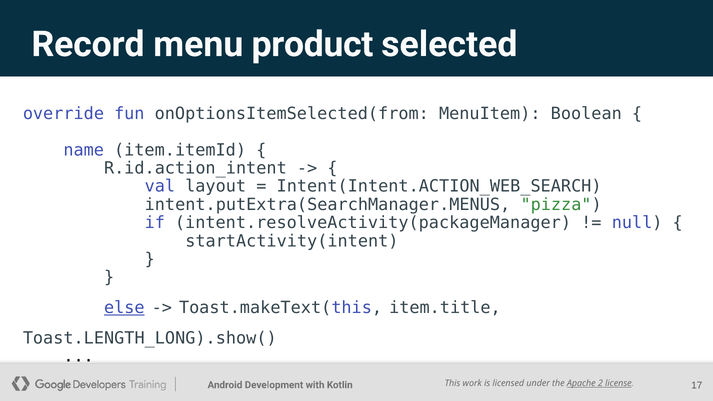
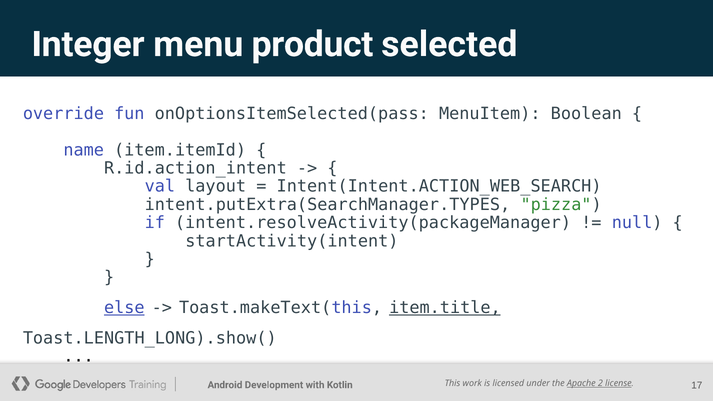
Record: Record -> Integer (88, 44)
onOptionsItemSelected(from: onOptionsItemSelected(from -> onOptionsItemSelected(pass (292, 114)
intent.putExtra(SearchManager.MENUS: intent.putExtra(SearchManager.MENUS -> intent.putExtra(SearchManager.TYPES (327, 205)
item.title underline: none -> present (445, 308)
